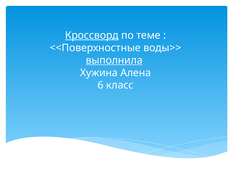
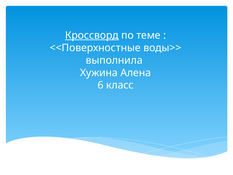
выполнила underline: present -> none (114, 60)
